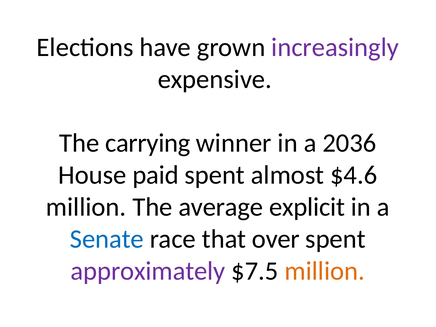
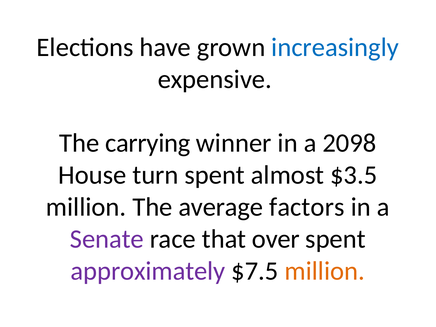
increasingly colour: purple -> blue (335, 47)
2036: 2036 -> 2098 (349, 143)
paid: paid -> turn (156, 175)
$4.6: $4.6 -> $3.5 (354, 175)
explicit: explicit -> factors (307, 207)
Senate colour: blue -> purple (107, 239)
